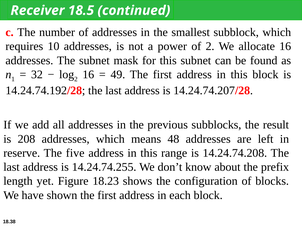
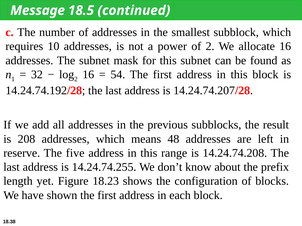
Receiver: Receiver -> Message (38, 10)
49: 49 -> 54 (118, 75)
